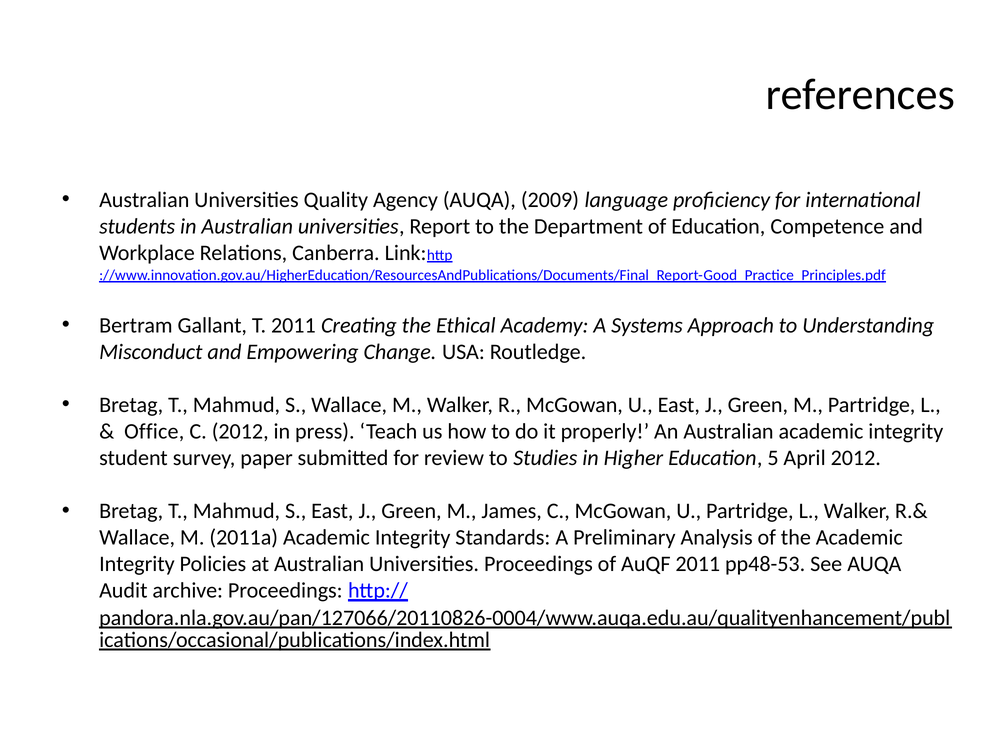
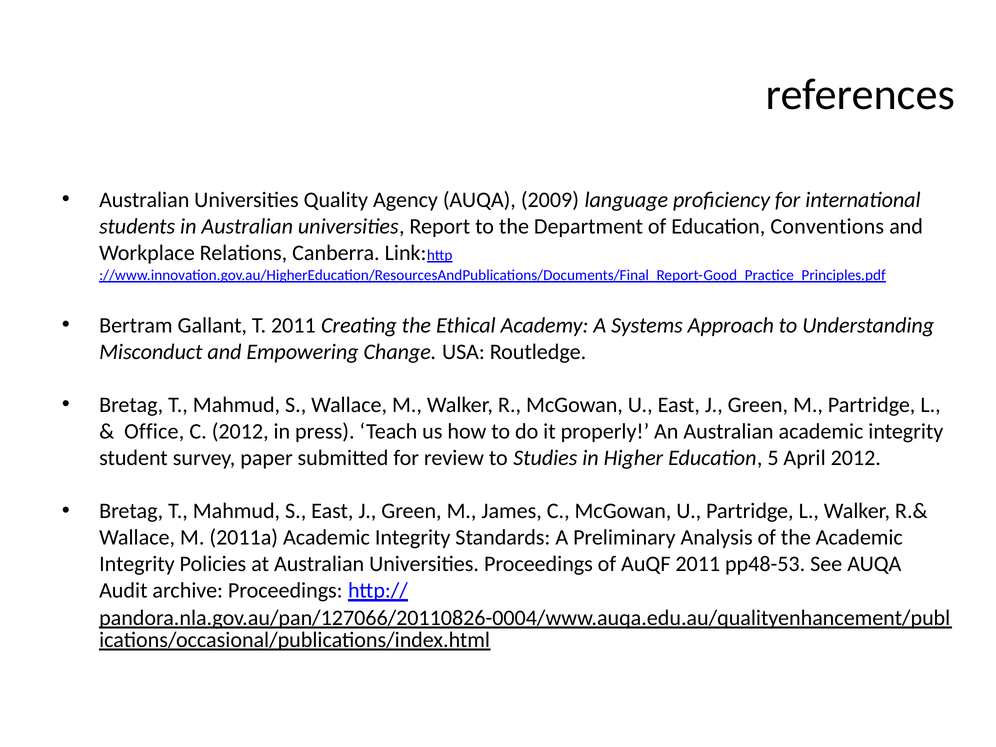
Competence: Competence -> Conventions (827, 226)
